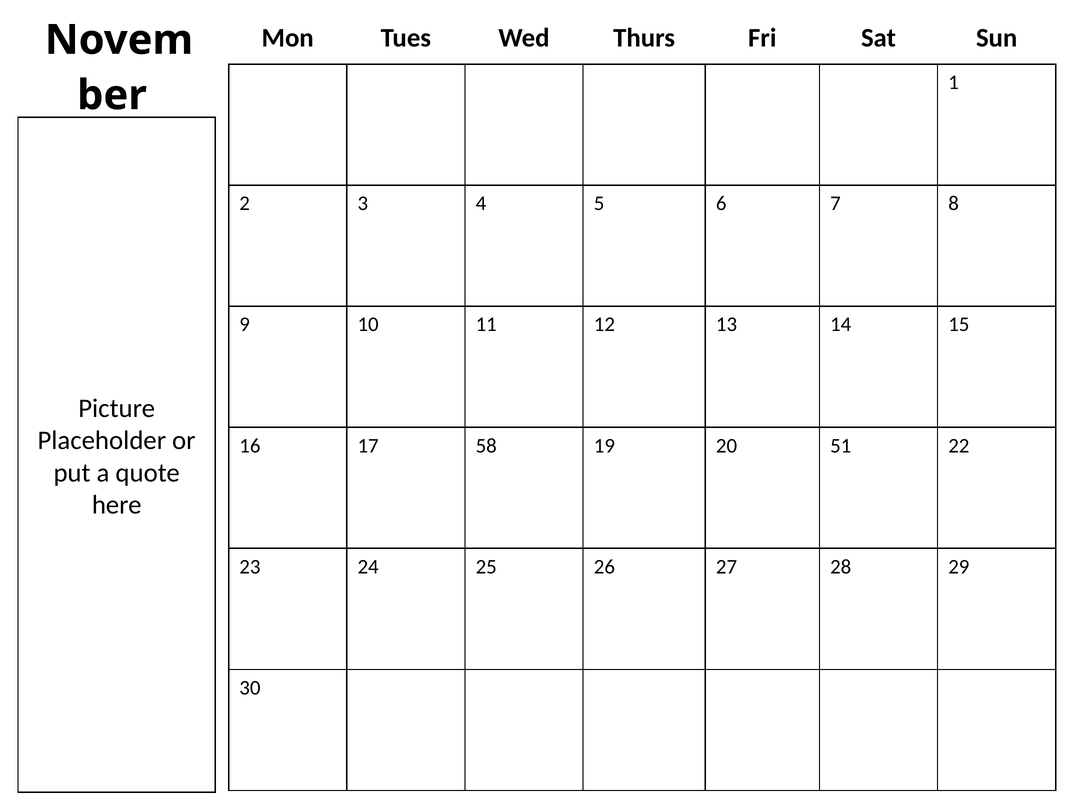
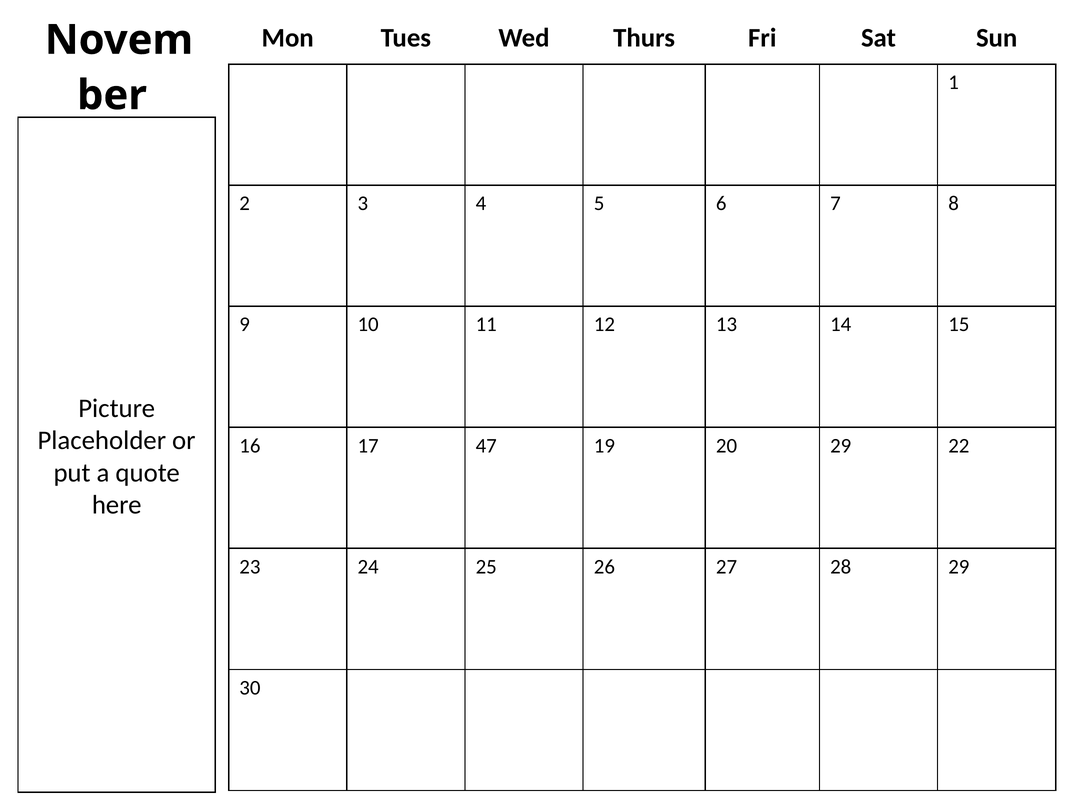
58: 58 -> 47 (486, 446)
20 51: 51 -> 29 (841, 446)
